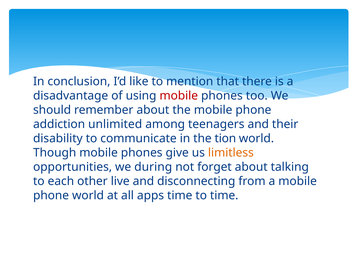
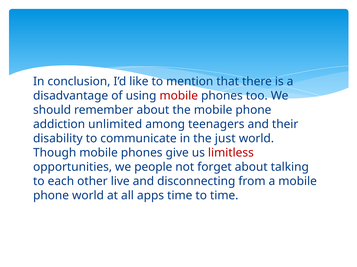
tion: tion -> just (225, 139)
limitless colour: orange -> red (231, 153)
during: during -> people (153, 167)
